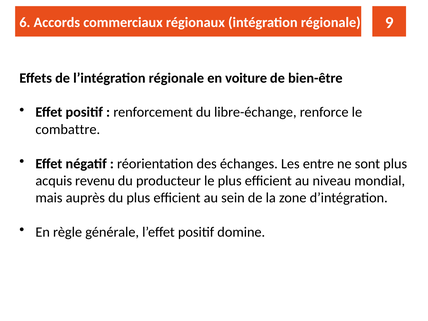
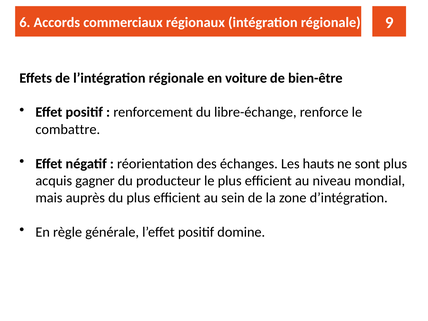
entre: entre -> hauts (318, 164)
revenu: revenu -> gagner (95, 181)
